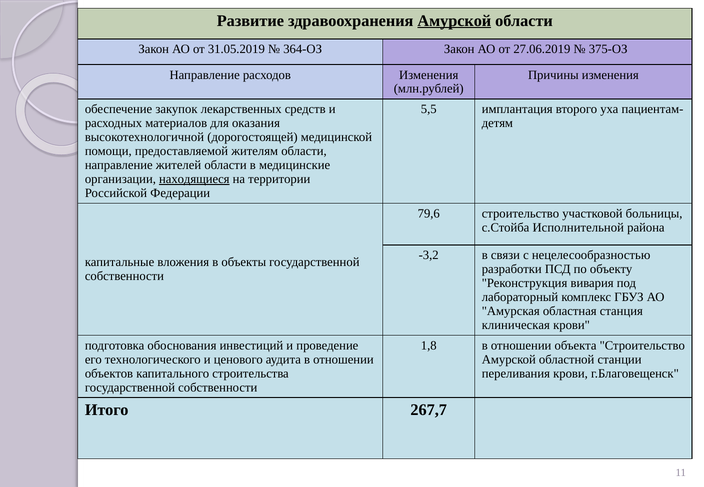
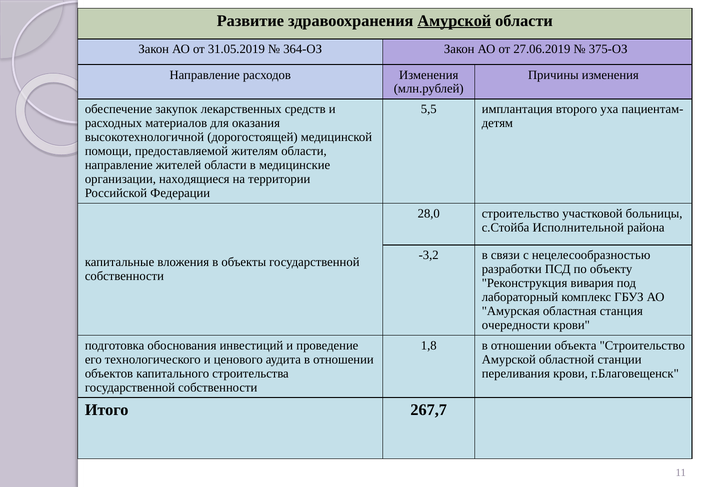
находящиеся underline: present -> none (194, 179)
79,6: 79,6 -> 28,0 (429, 214)
клиническая: клиническая -> очередности (516, 325)
